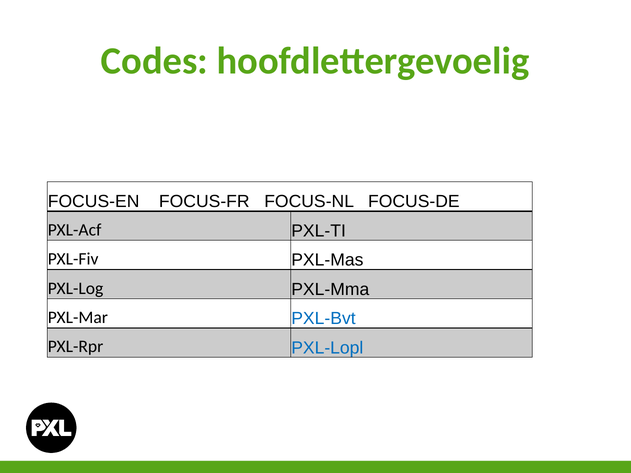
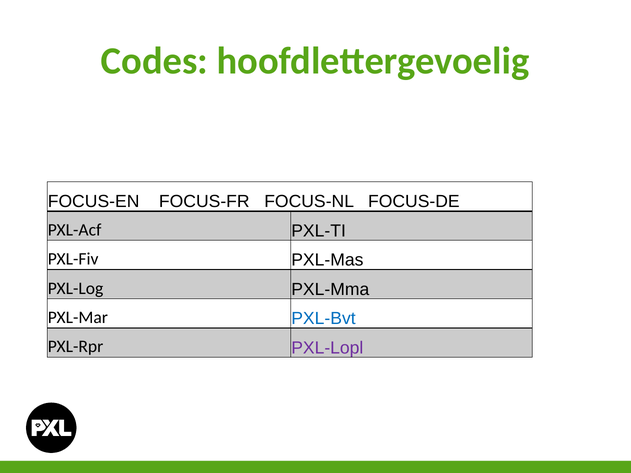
PXL-Lopl colour: blue -> purple (327, 348)
